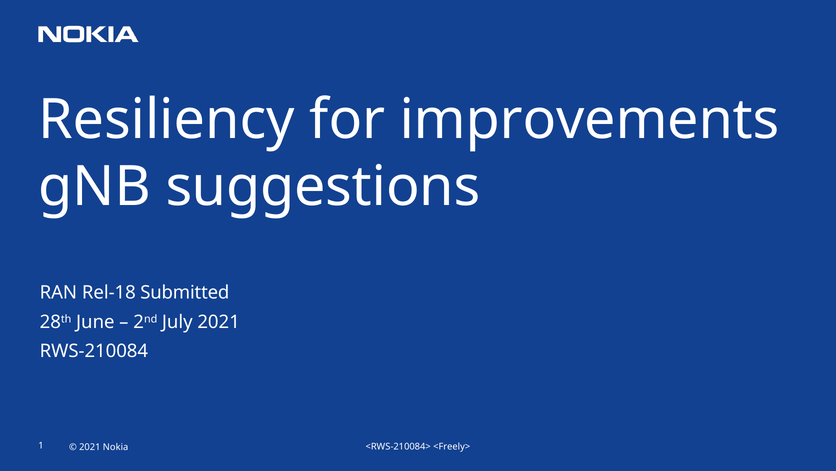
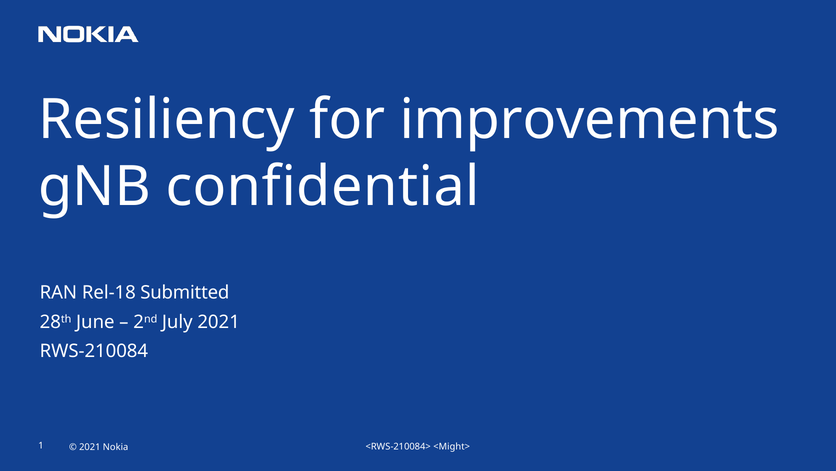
suggestions: suggestions -> confidential (323, 186)
<Freely>: <Freely> -> <Might> (452, 446)
